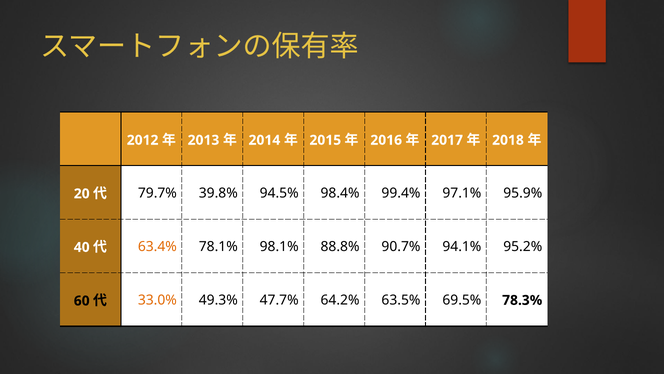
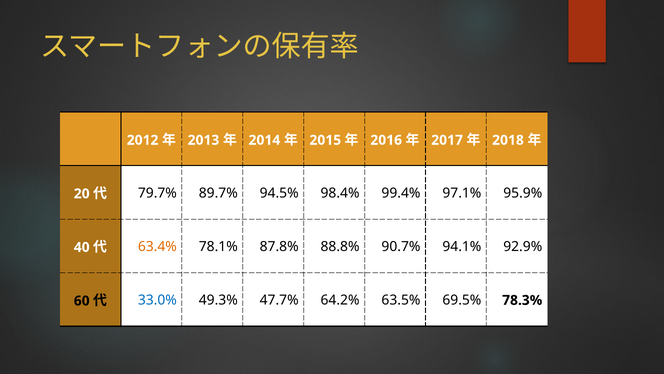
39.8%: 39.8% -> 89.7% (218, 193)
98.1%: 98.1% -> 87.8% (279, 246)
95.2%: 95.2% -> 92.9% (523, 246)
33.0% colour: orange -> blue (157, 300)
